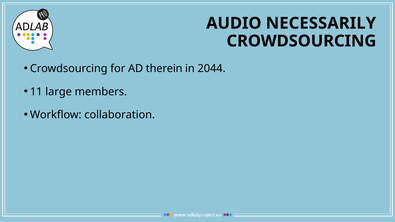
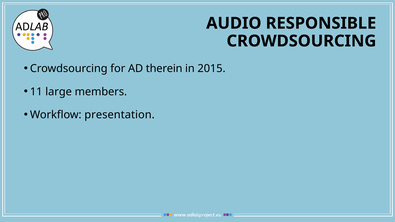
NECESSARILY: NECESSARILY -> RESPONSIBLE (321, 23)
2044: 2044 -> 2015 (212, 69)
collaboration: collaboration -> presentation (120, 115)
